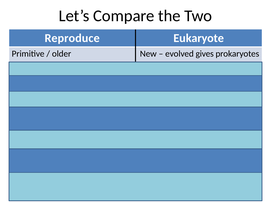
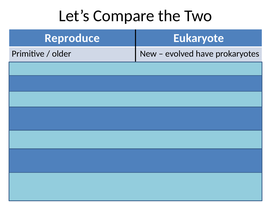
gives: gives -> have (205, 54)
